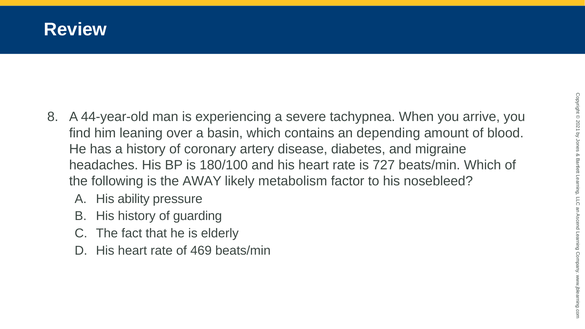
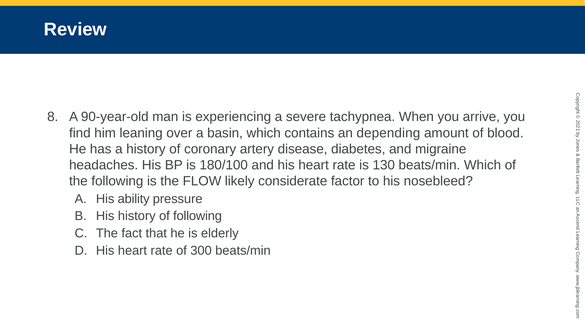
44-year-old: 44-year-old -> 90-year-old (115, 117)
727: 727 -> 130 (384, 165)
AWAY: AWAY -> FLOW (202, 181)
metabolism: metabolism -> considerate (293, 181)
of guarding: guarding -> following (198, 216)
469: 469 -> 300 (201, 251)
